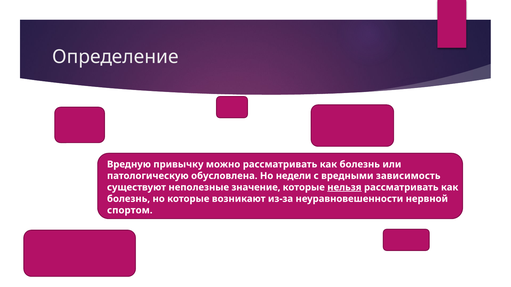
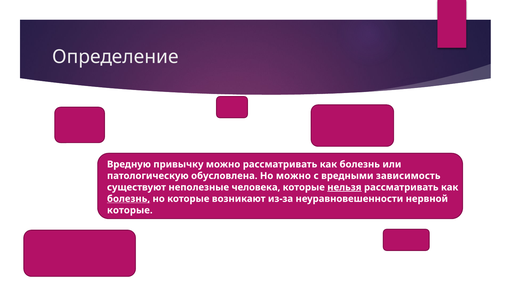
Но недели: недели -> можно (293, 176)
значение: значение -> человека (256, 188)
болезнь underline: none -> present (129, 199)
спортом: спортом -> которые (130, 211)
